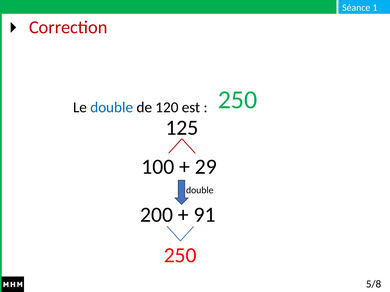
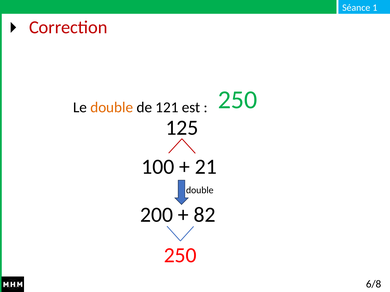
double colour: blue -> orange (112, 108)
120: 120 -> 121 (167, 108)
29: 29 -> 21 (206, 167)
91: 91 -> 82 (205, 215)
5/8: 5/8 -> 6/8 (374, 285)
